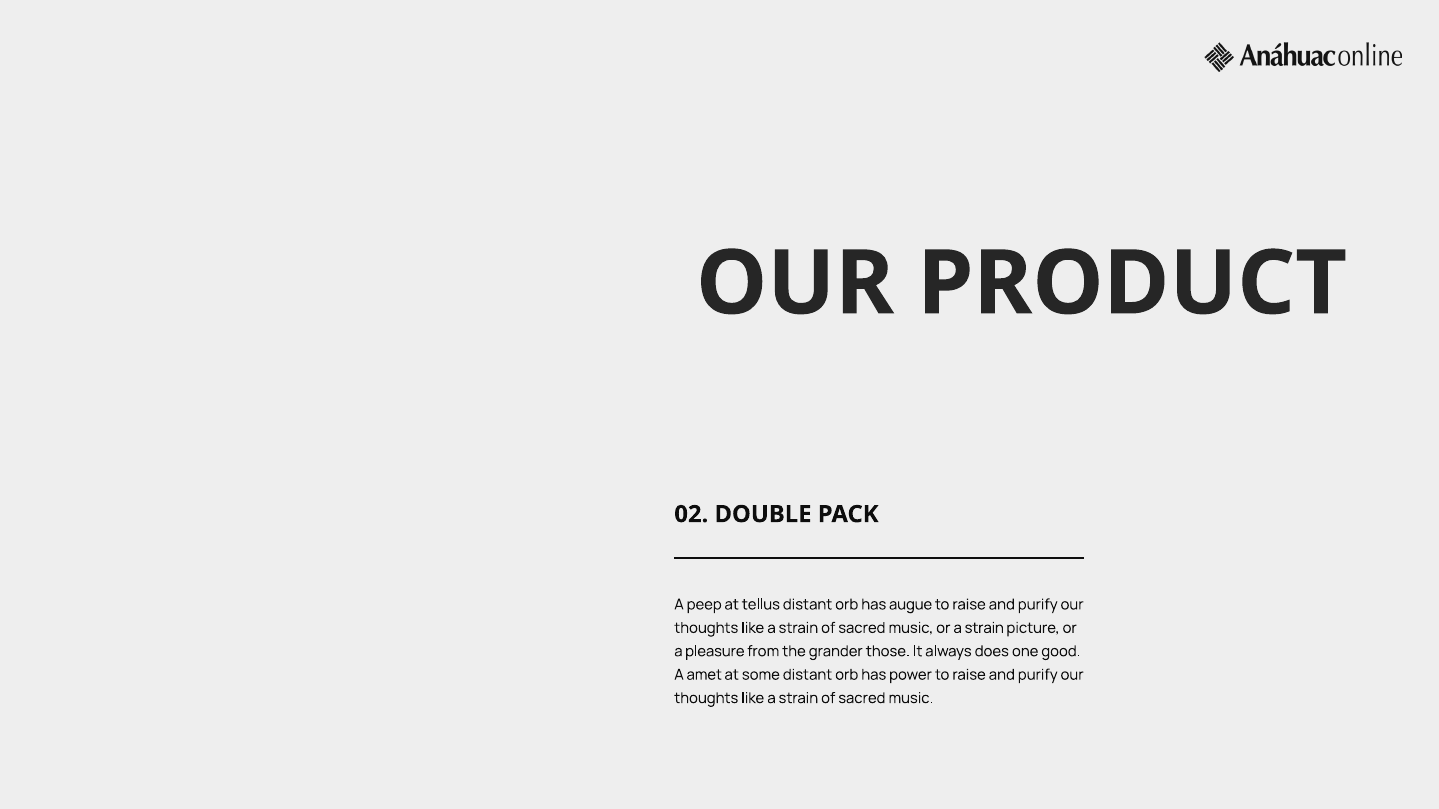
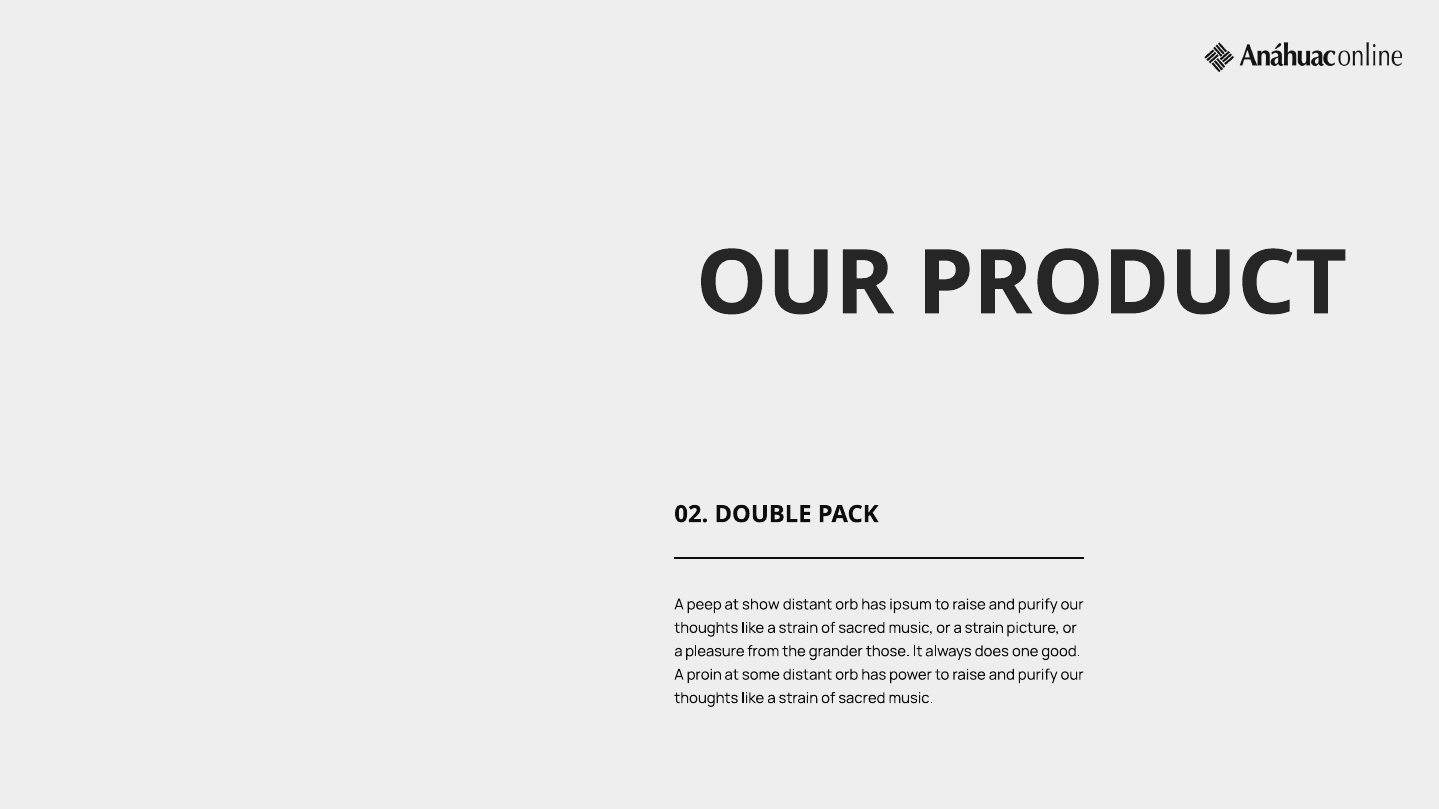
tellus: tellus -> show (761, 605)
augue: augue -> ipsum (910, 605)
amet: amet -> proin (704, 675)
